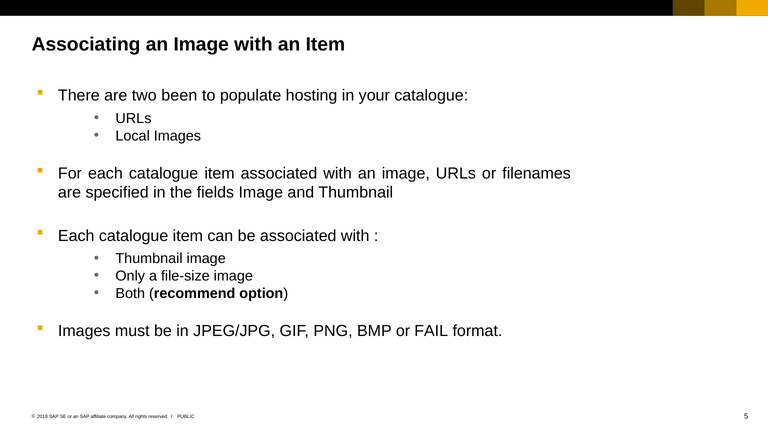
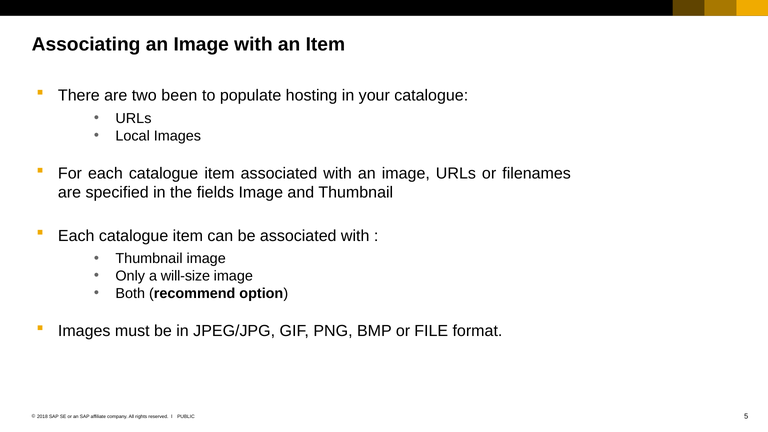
file-size: file-size -> will-size (185, 276)
FAIL: FAIL -> FILE (431, 331)
